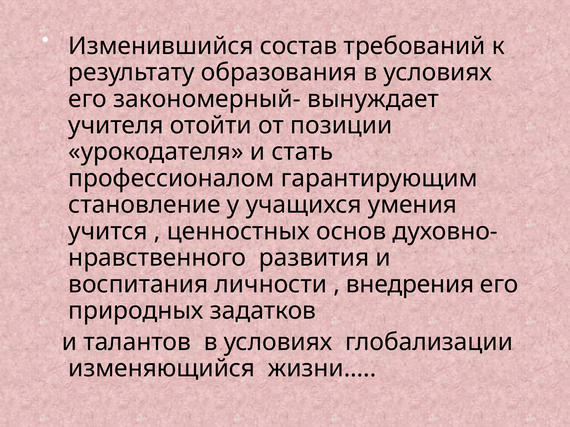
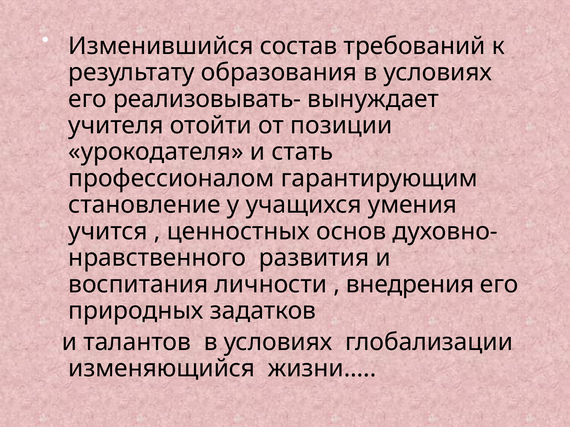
закономерный-: закономерный- -> реализовывать- (207, 99)
